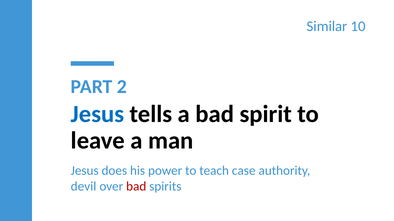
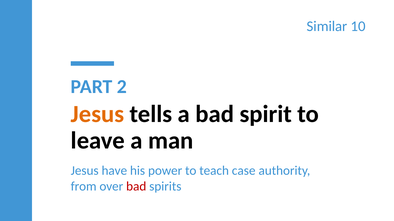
Jesus colour: blue -> orange (97, 114)
does: does -> have (114, 171)
devil: devil -> from (84, 187)
